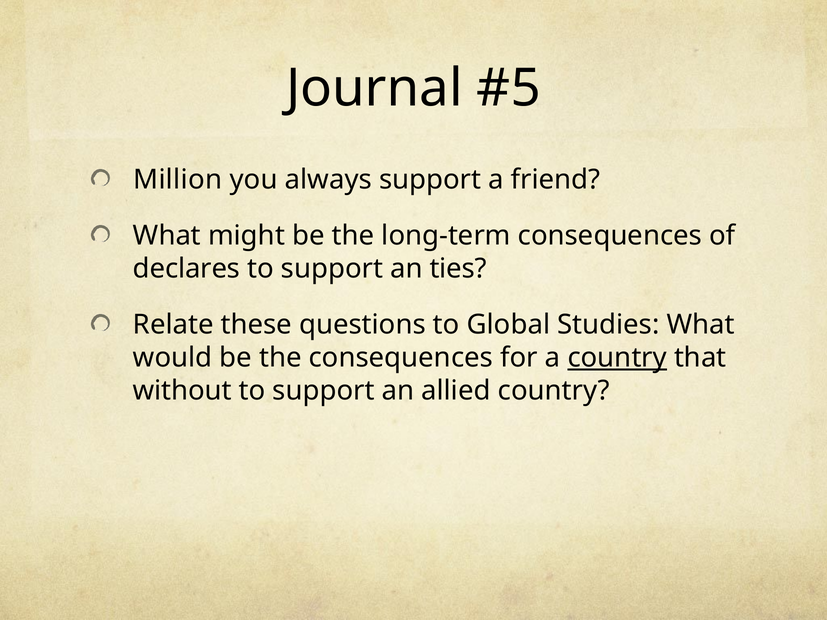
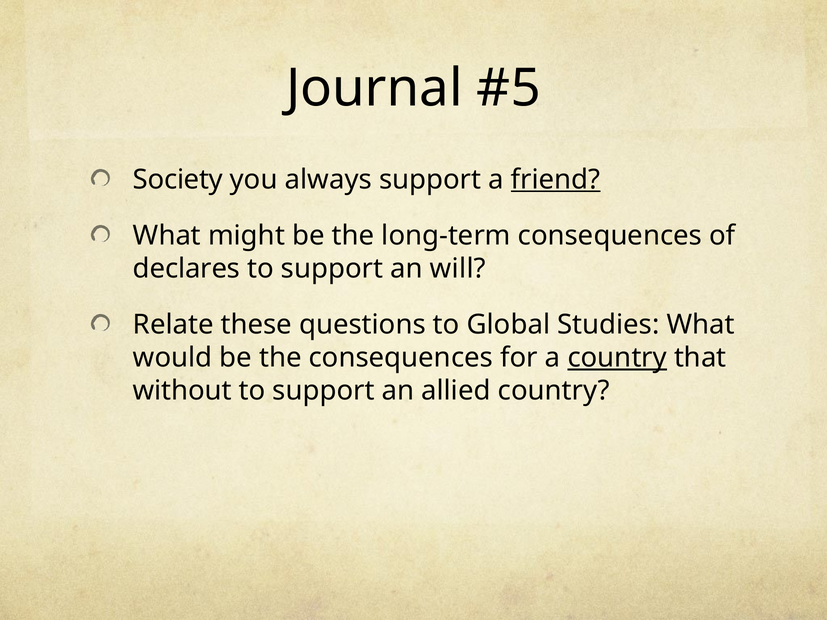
Million: Million -> Society (178, 180)
friend underline: none -> present (556, 180)
ties: ties -> will (458, 269)
